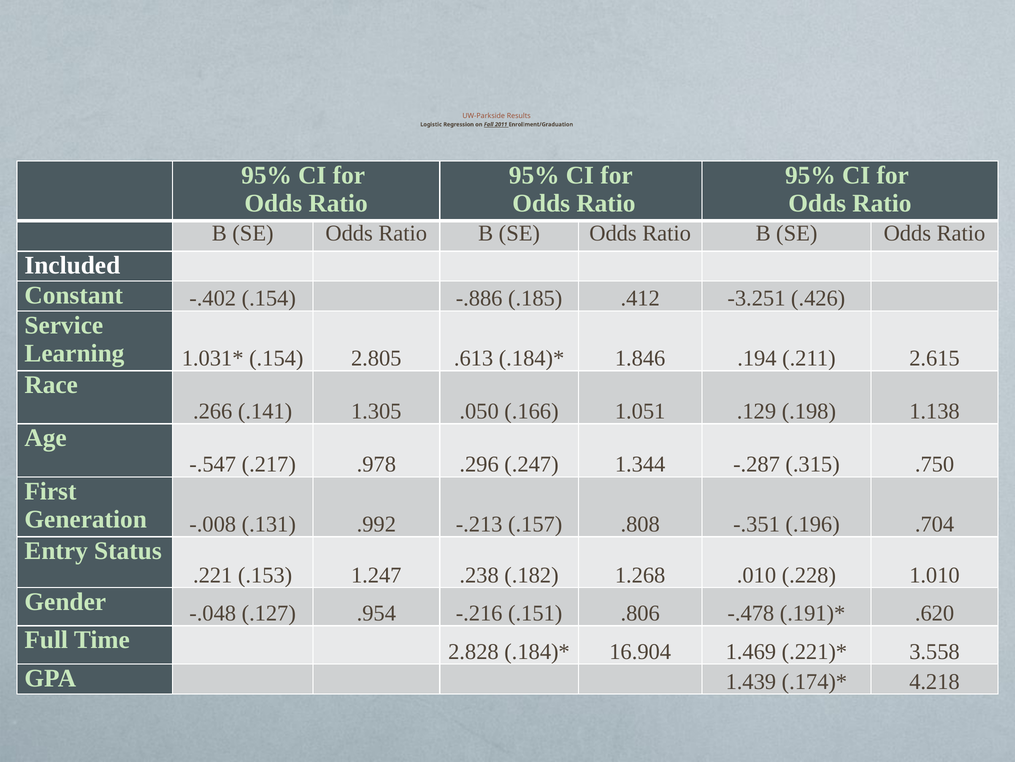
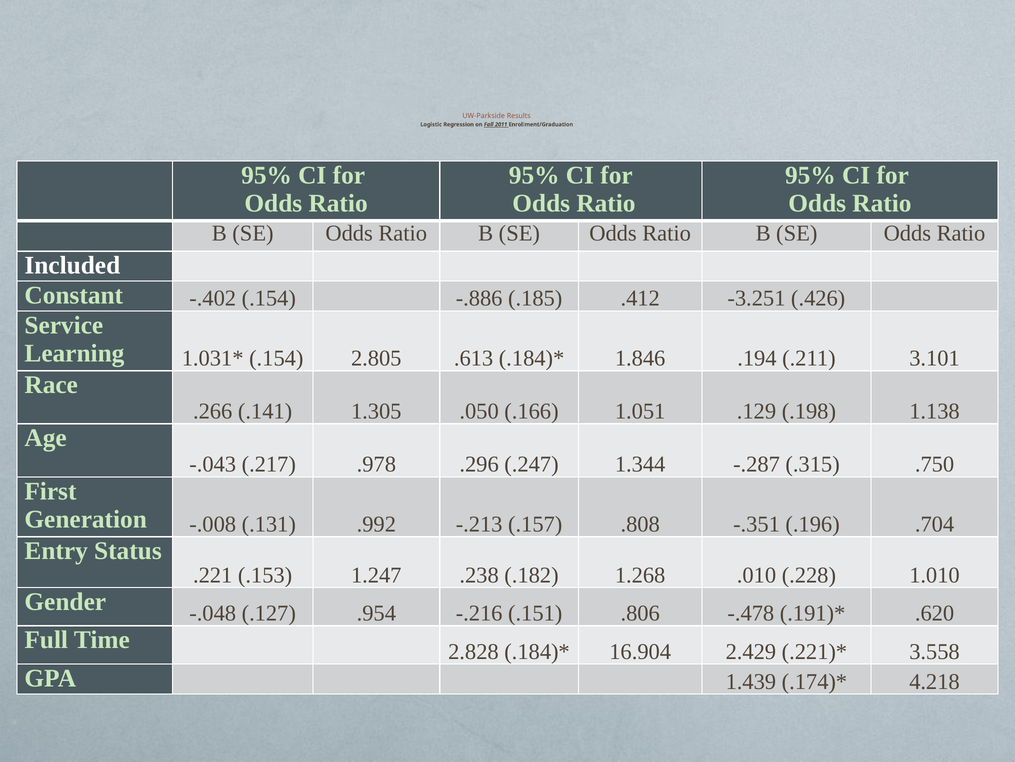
2.615: 2.615 -> 3.101 (935, 358)
-.547: -.547 -> -.043 (213, 464)
1.469: 1.469 -> 2.429 (751, 651)
